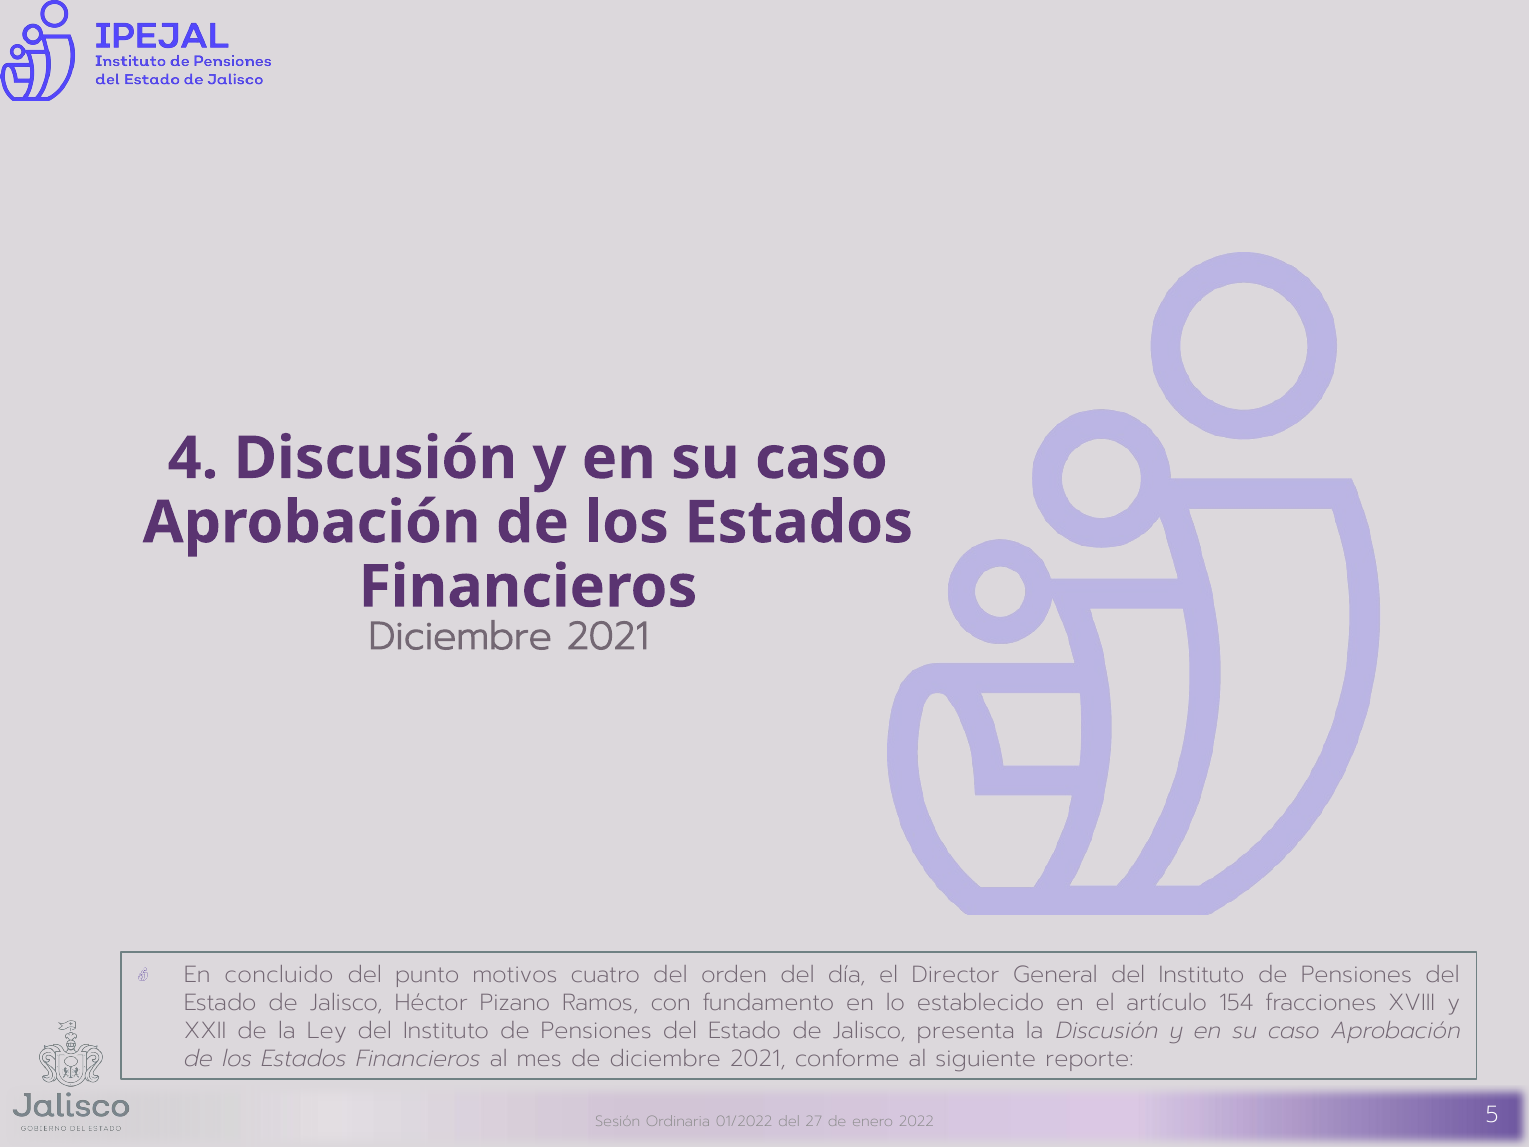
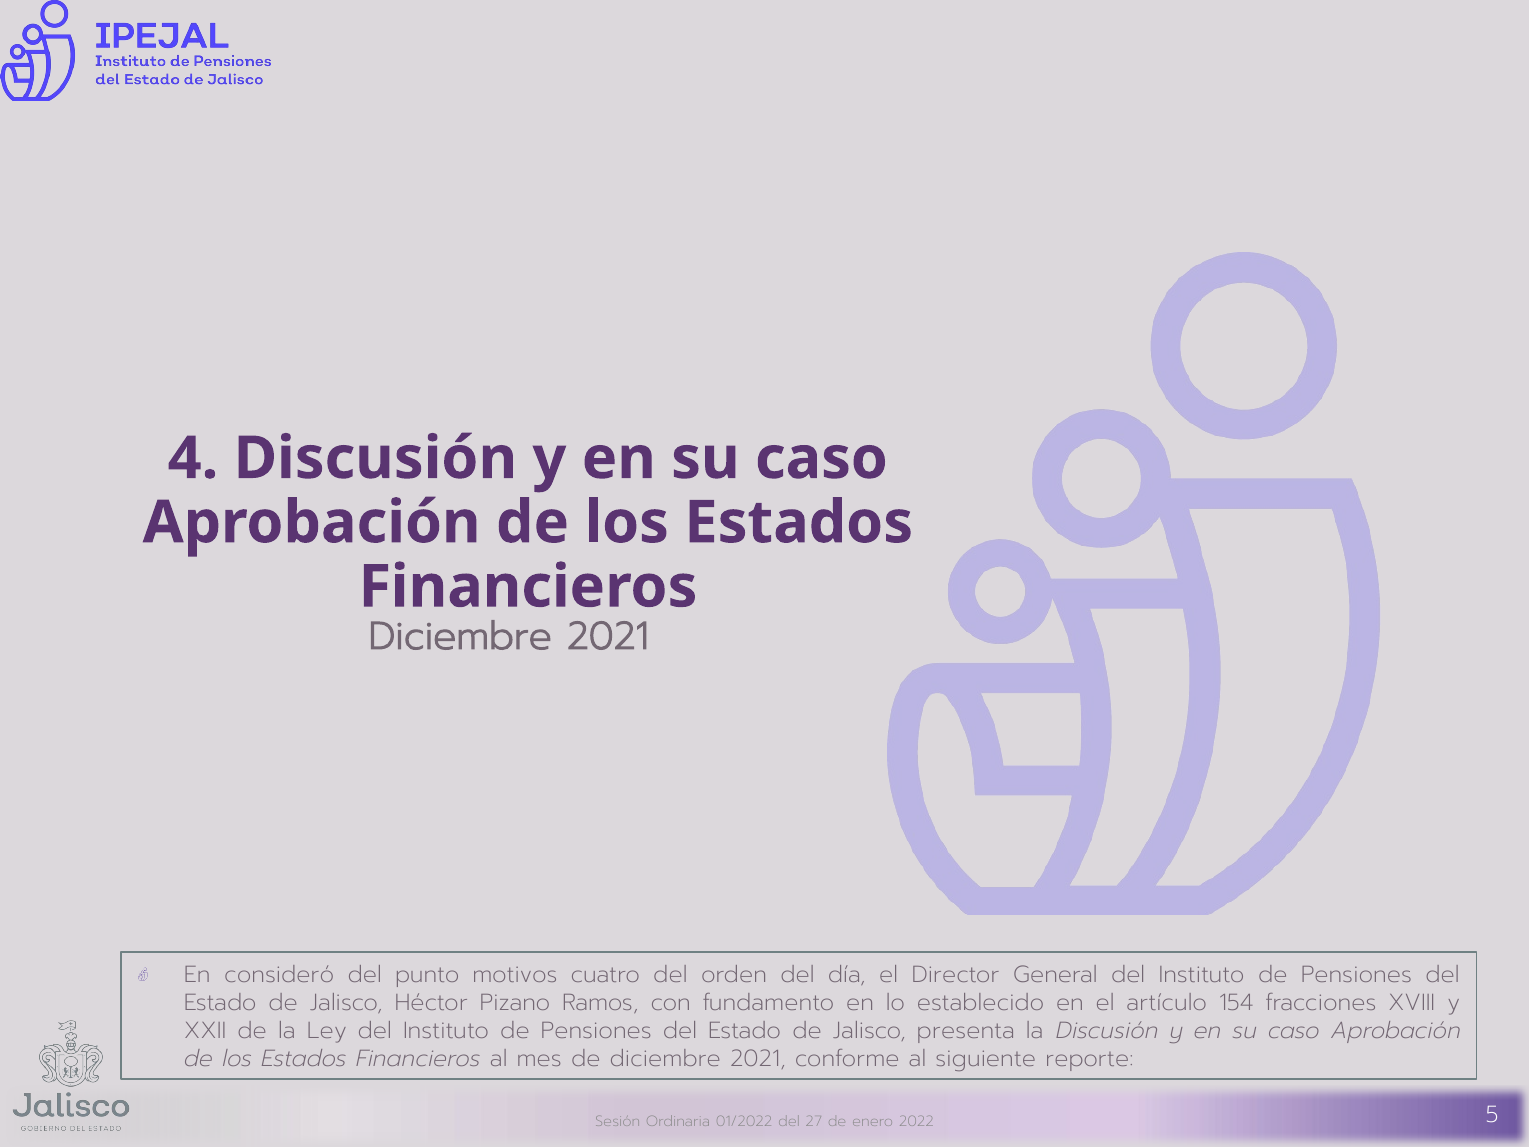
concluido: concluido -> consideró (279, 975)
